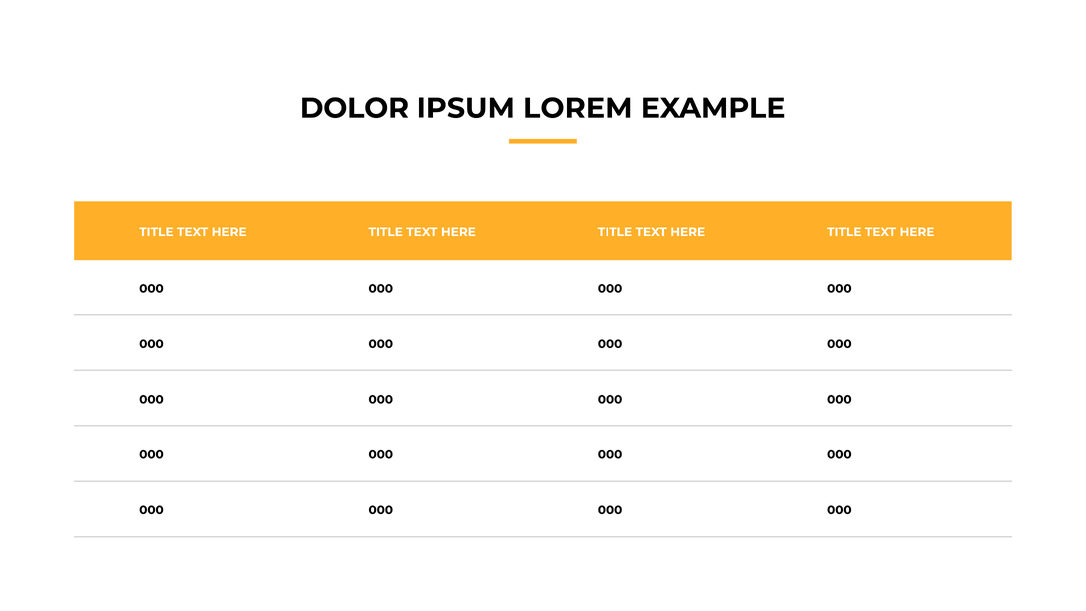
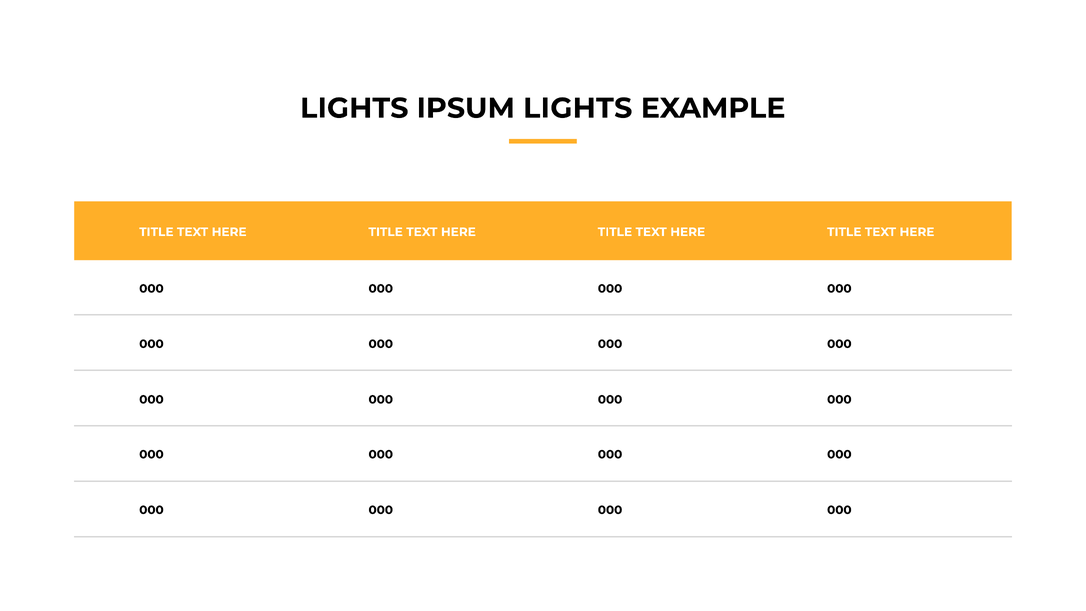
DOLOR: DOLOR -> LIGHTS (354, 108)
IPSUM LOREM: LOREM -> LIGHTS (578, 108)
